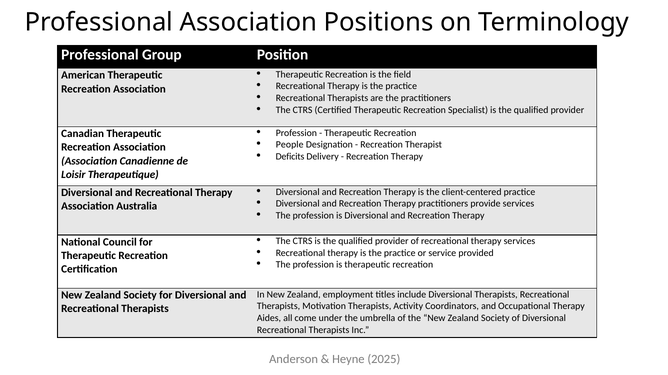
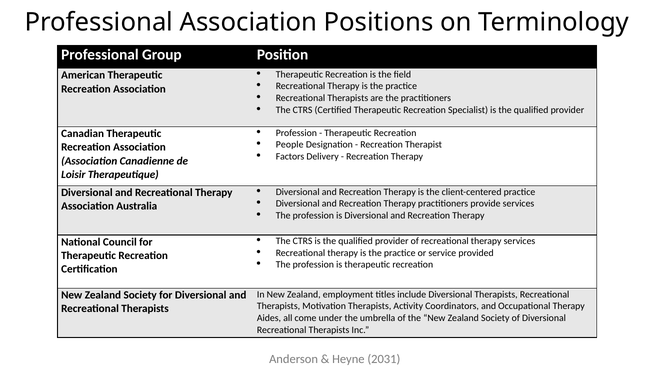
Deficits: Deficits -> Factors (290, 157)
2025: 2025 -> 2031 (384, 360)
